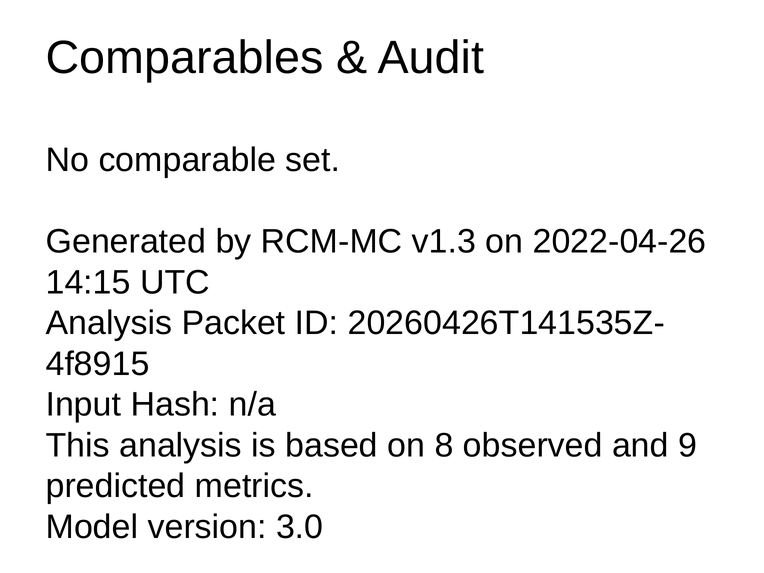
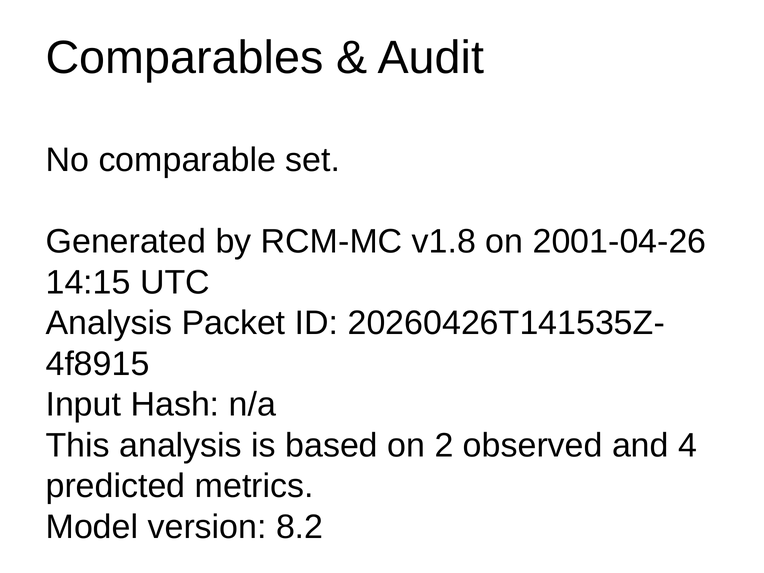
v1.3: v1.3 -> v1.8 (444, 242)
2022-04-26: 2022-04-26 -> 2001-04-26 (620, 242)
8: 8 -> 2 (444, 446)
9: 9 -> 4 (688, 446)
3.0: 3.0 -> 8.2 (300, 527)
